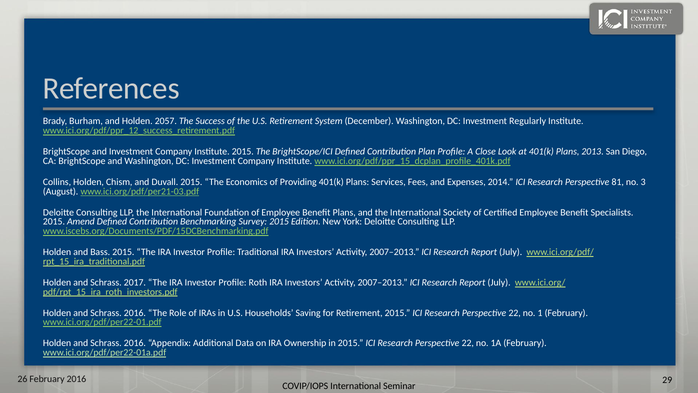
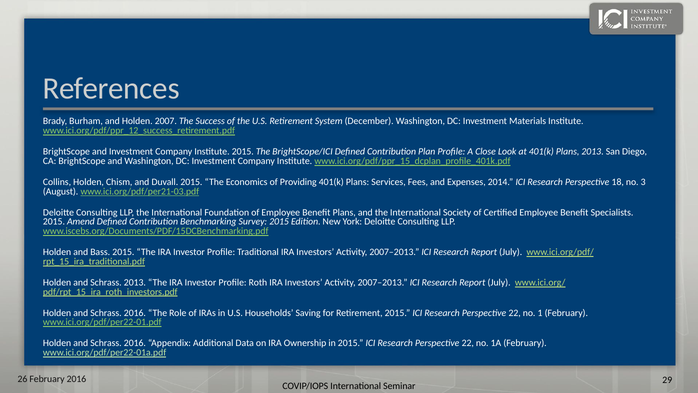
2057: 2057 -> 2007 (166, 121)
Regularly: Regularly -> Materials (528, 121)
81: 81 -> 18 (618, 182)
Schrass 2017: 2017 -> 2013 (135, 282)
